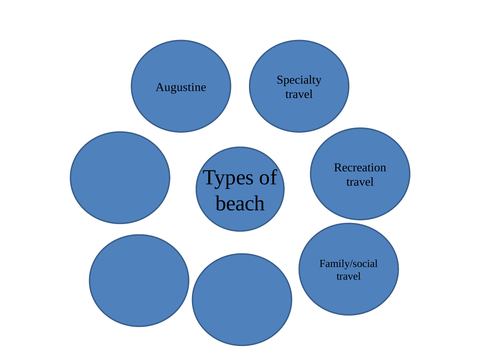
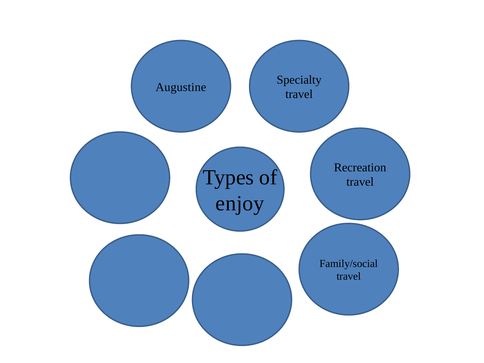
beach: beach -> enjoy (240, 203)
